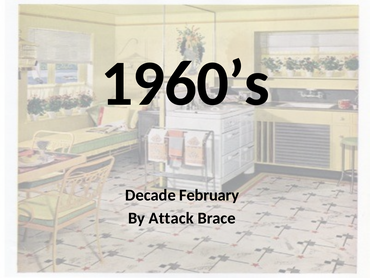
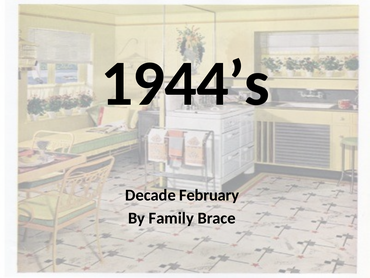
1960’s: 1960’s -> 1944’s (185, 84)
Attack: Attack -> Family (171, 218)
